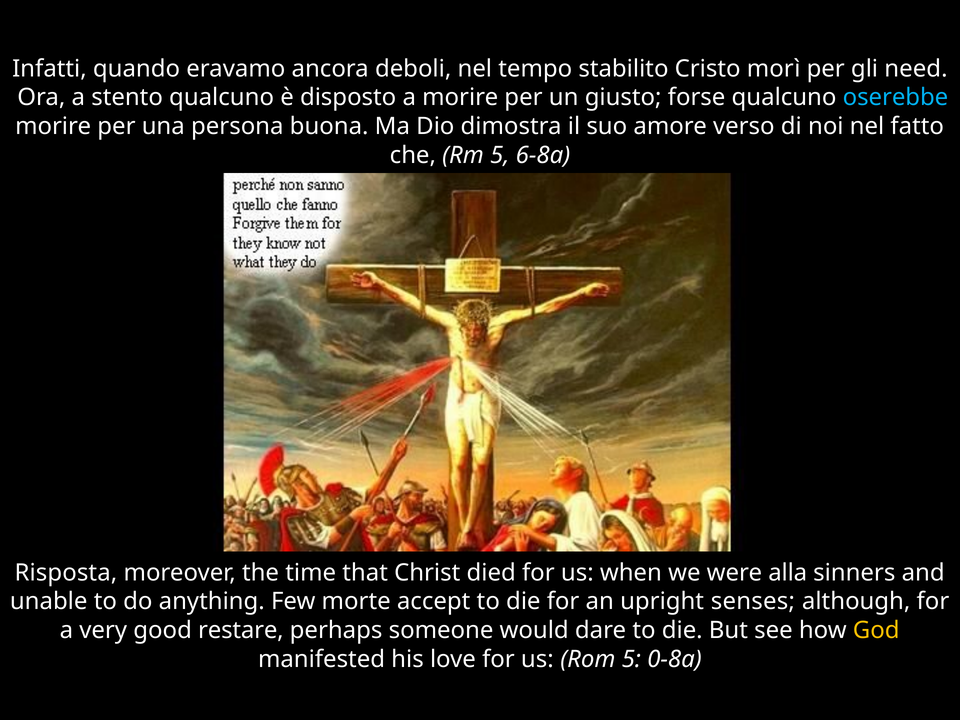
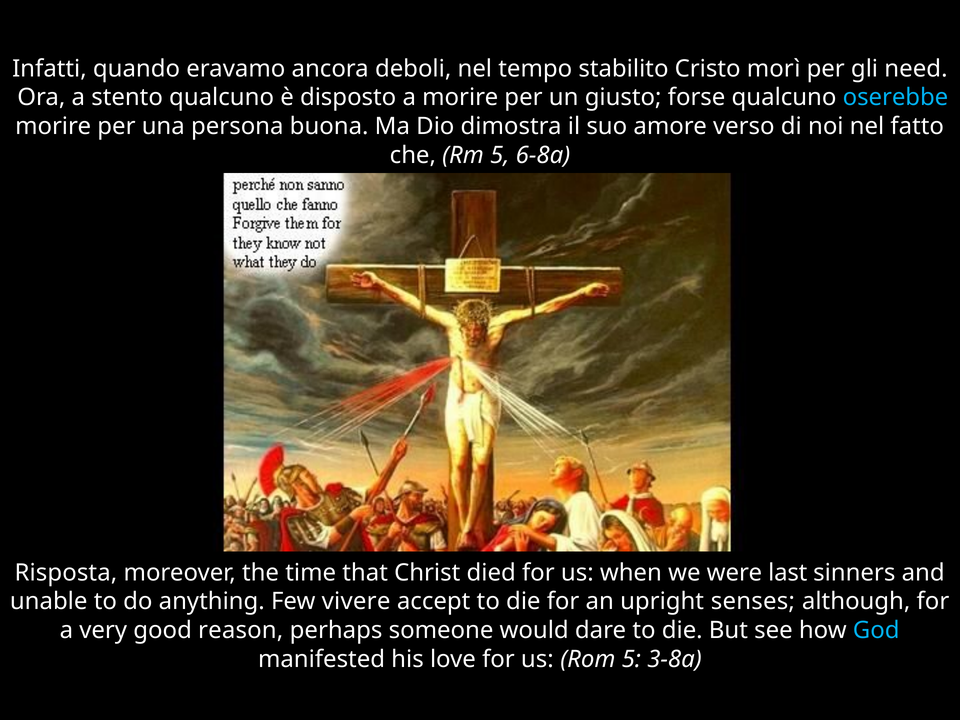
alla: alla -> last (788, 573)
morte: morte -> vivere (356, 602)
restare: restare -> reason (241, 630)
God colour: yellow -> light blue (876, 630)
0-8a: 0-8a -> 3-8a (675, 659)
